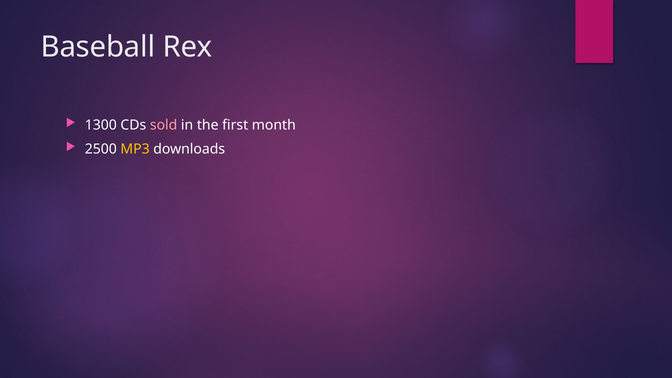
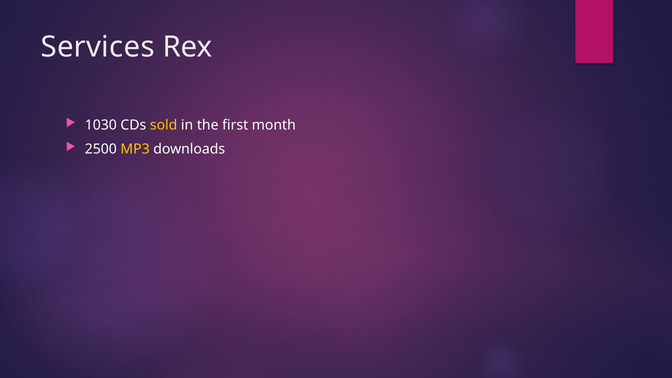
Baseball: Baseball -> Services (98, 47)
1300: 1300 -> 1030 (101, 125)
sold colour: pink -> yellow (164, 125)
